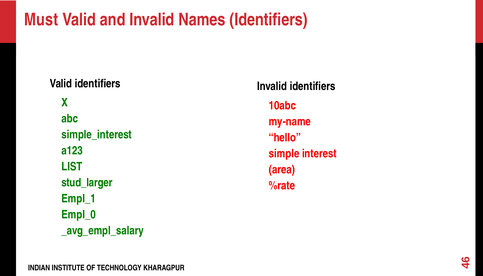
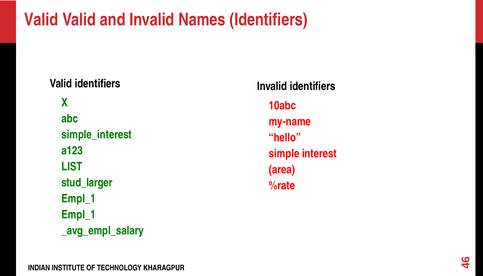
Must: Must -> Valid (41, 20)
Empl_0: Empl_0 -> Empl_1 (79, 215)
